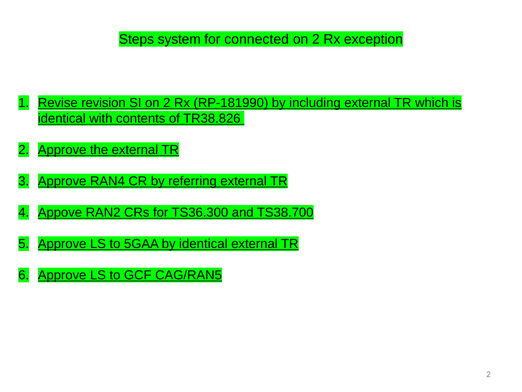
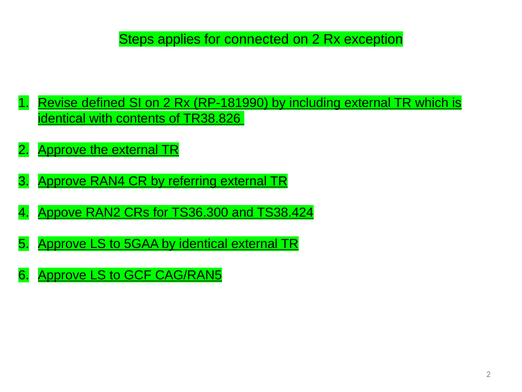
system: system -> applies (179, 39)
revision: revision -> defined (103, 103)
TS38.700: TS38.700 -> TS38.424 (285, 212)
